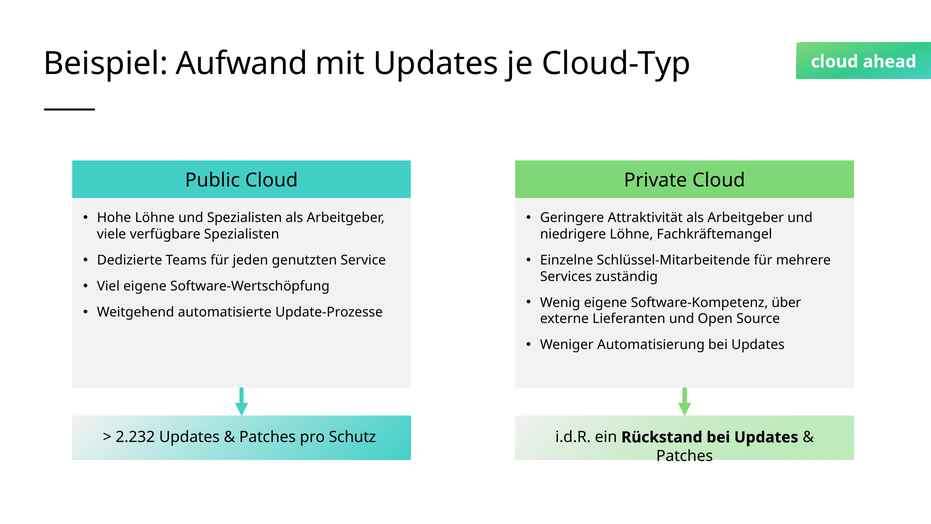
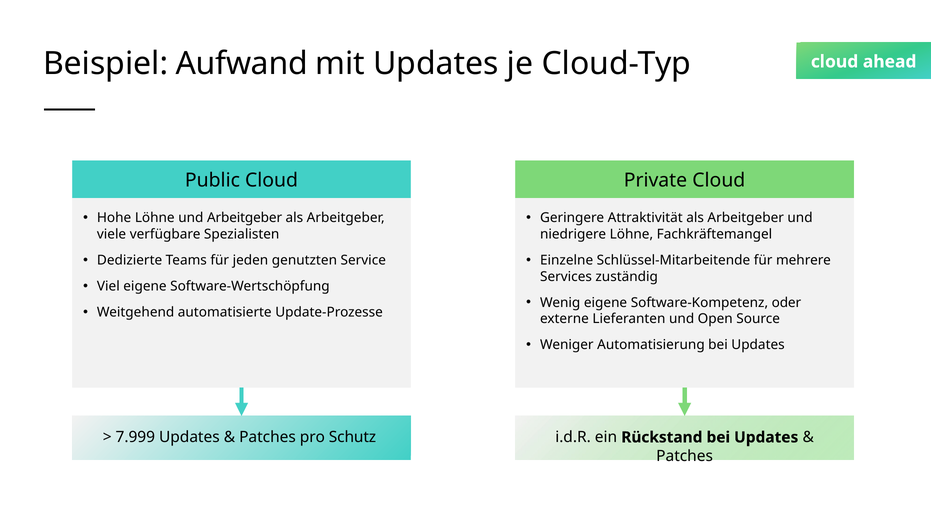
und Spezialisten: Spezialisten -> Arbeitgeber (245, 218)
über: über -> oder (786, 302)
2.232: 2.232 -> 7.999 (135, 437)
